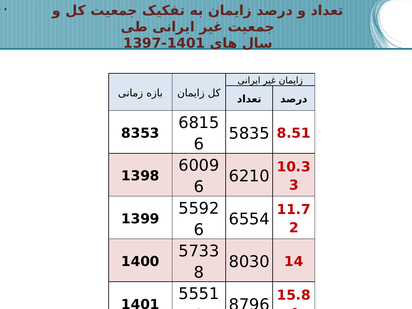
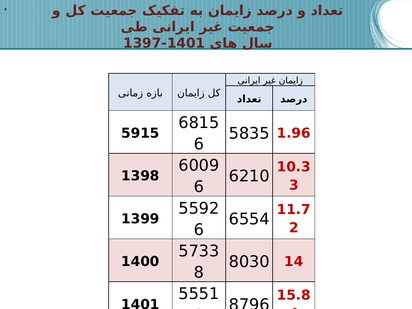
8.51: 8.51 -> 1.96 (294, 133)
8353: 8353 -> 5915 (140, 133)
